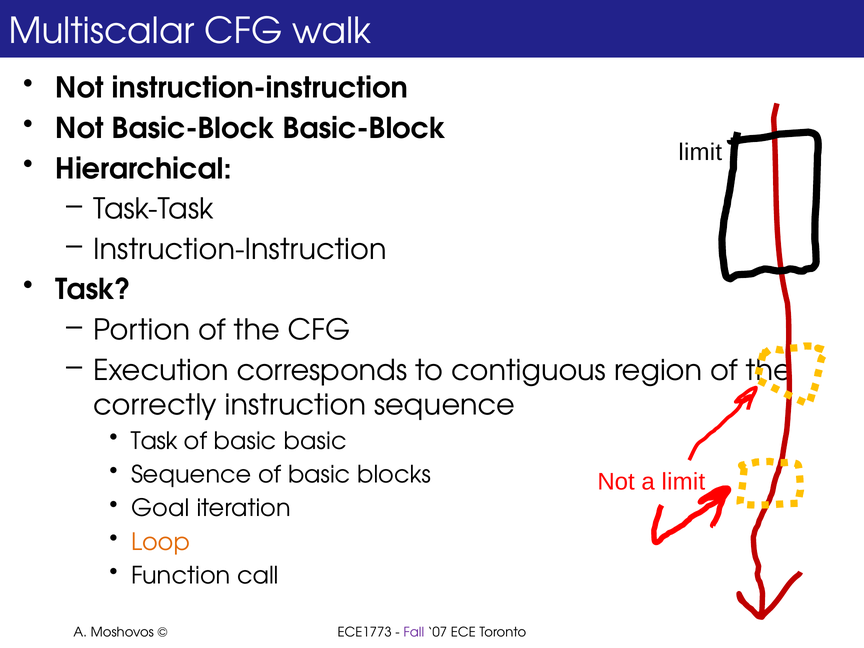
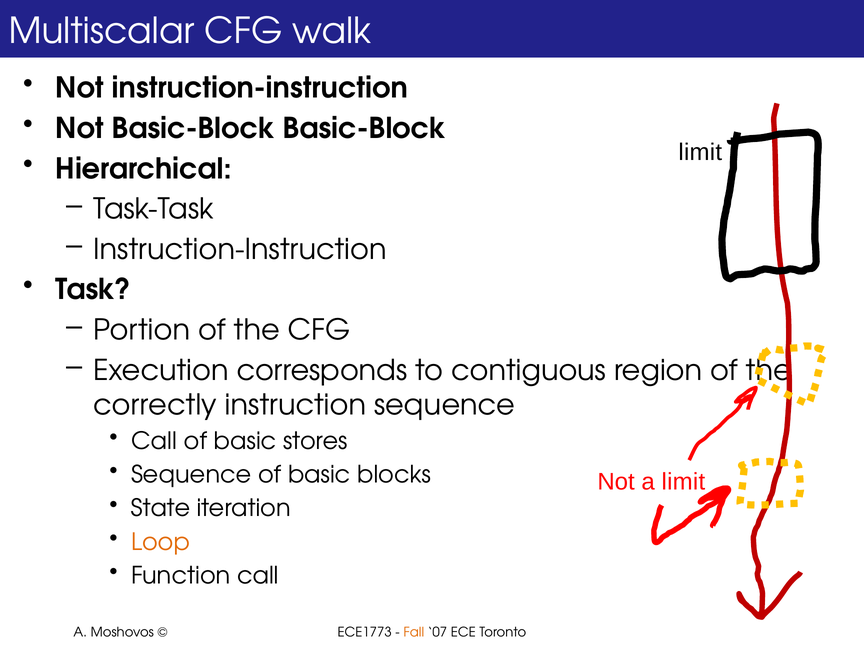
Task: Task -> Call (154, 441)
basic basic: basic -> stores (315, 441)
Goal: Goal -> State (161, 509)
Fall colour: purple -> orange (414, 632)
